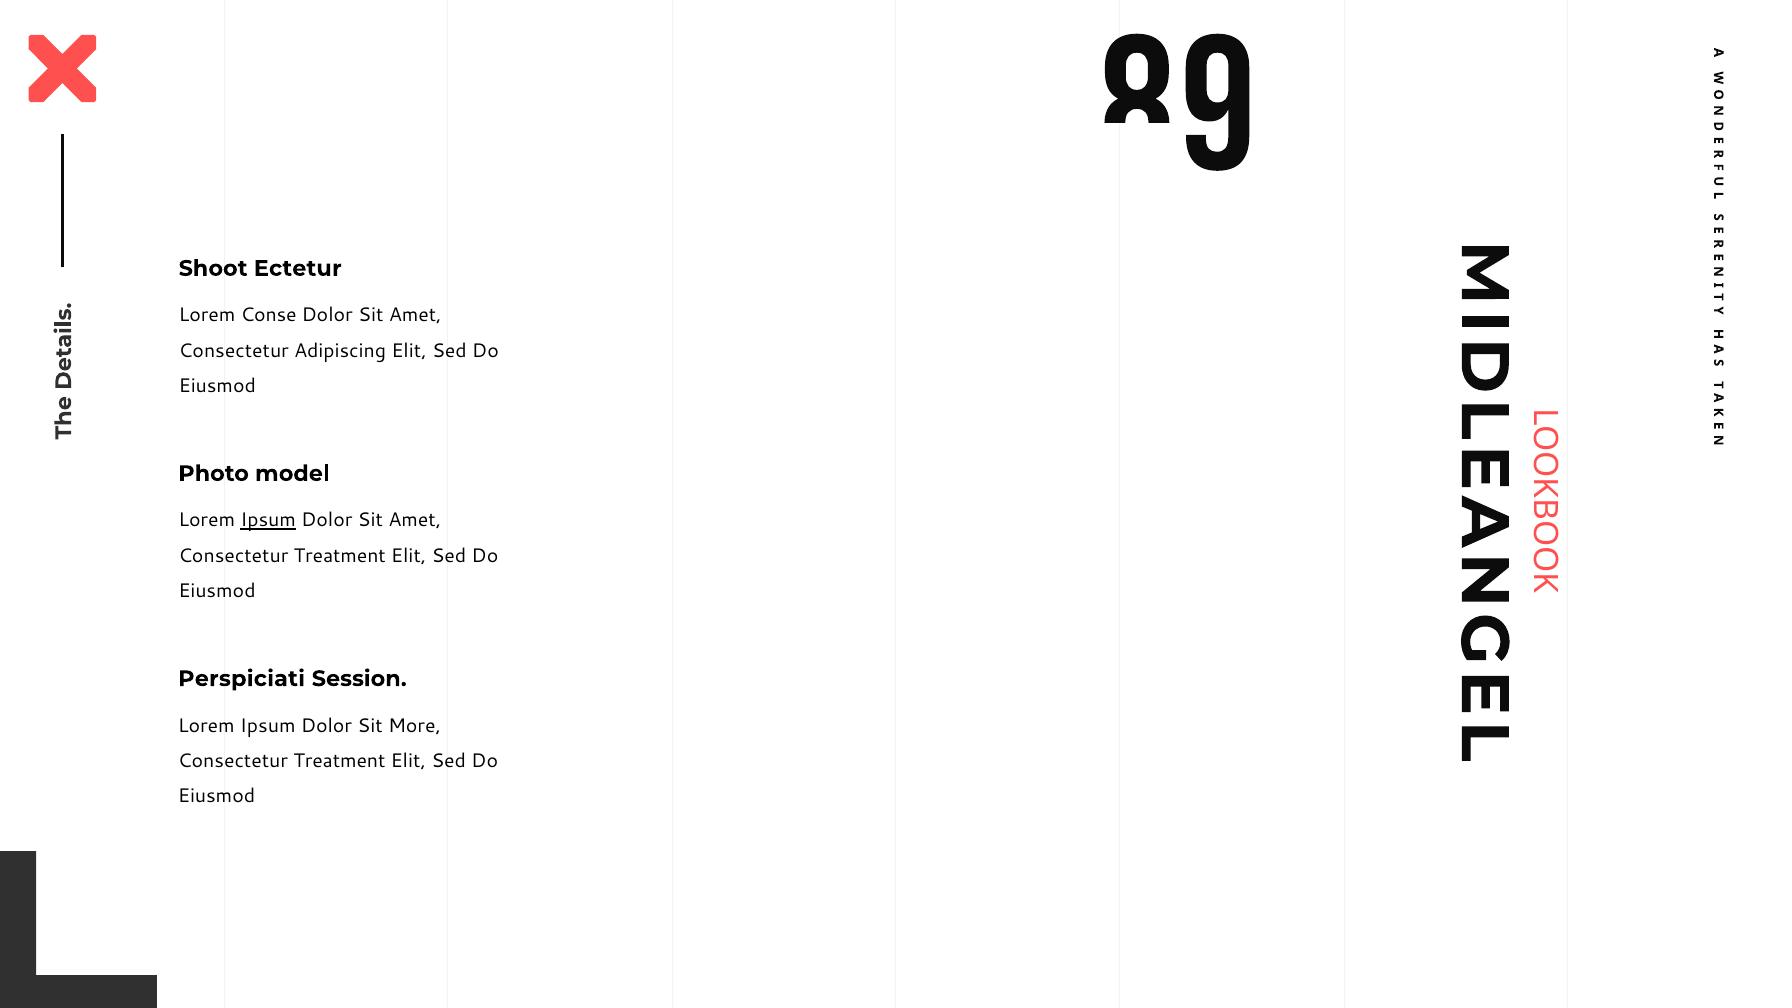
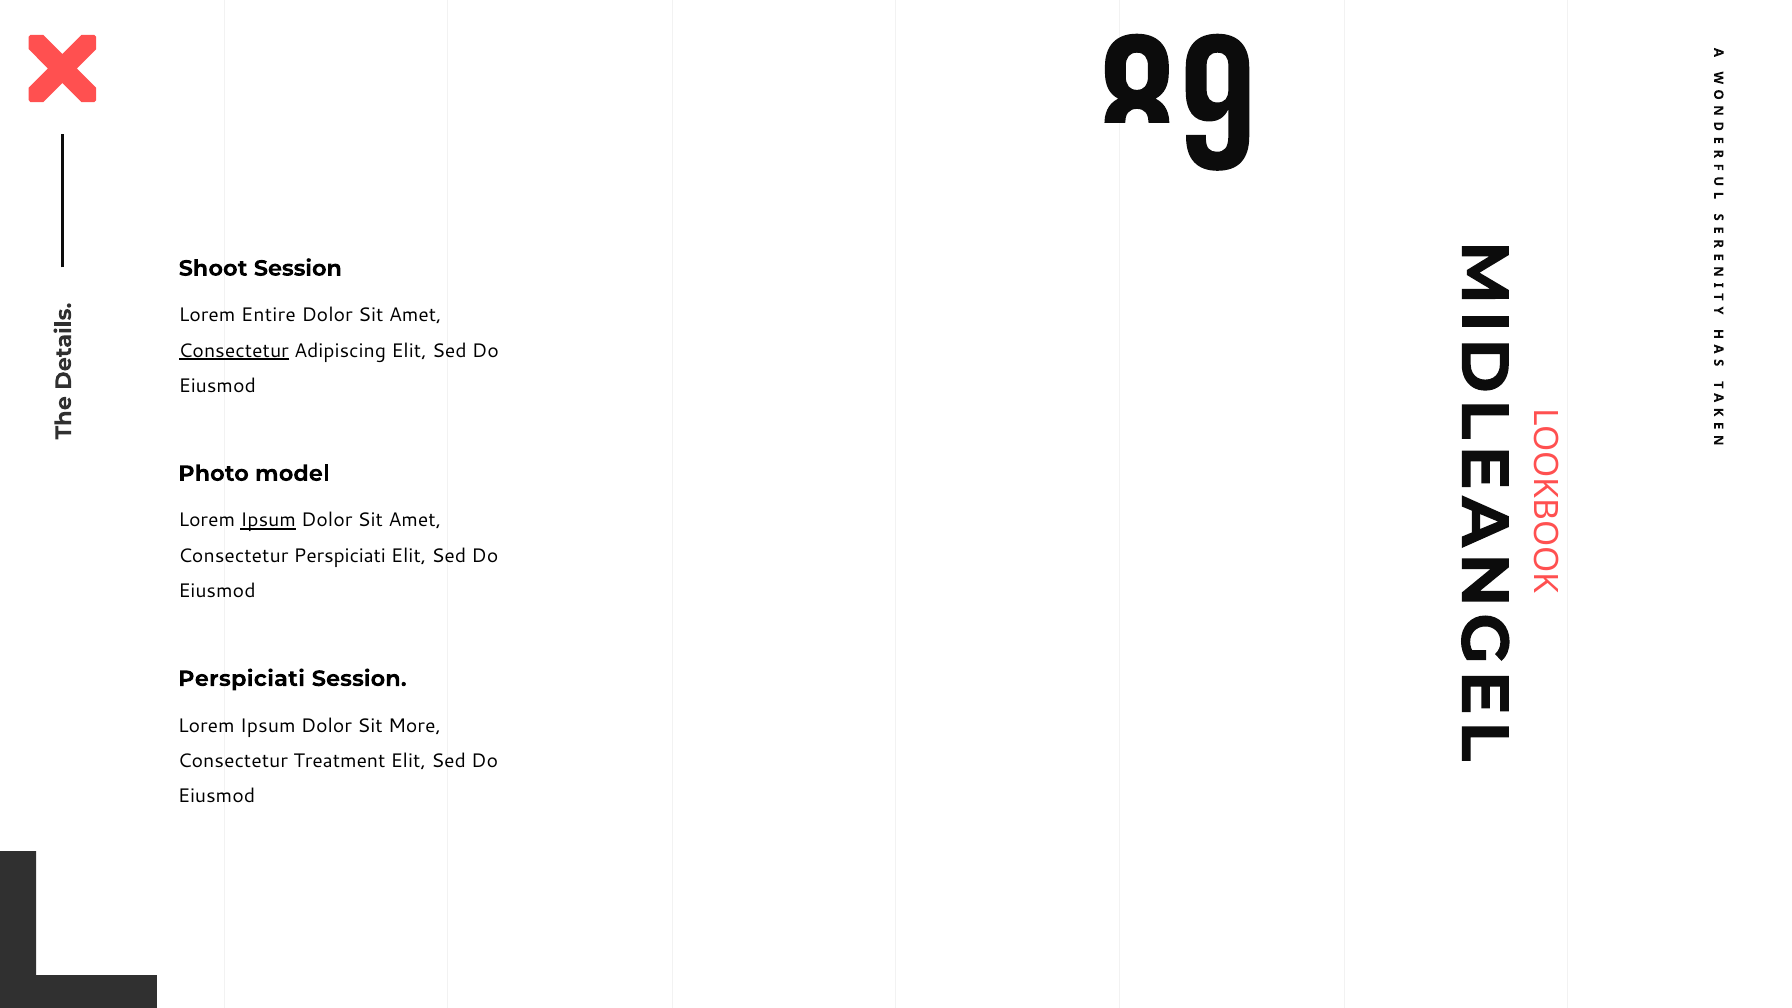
Shoot Ectetur: Ectetur -> Session (298, 268)
Conse: Conse -> Entire (268, 315)
Consectetur underline: none -> present (234, 351)
Treatment: Treatment -> Perspiciati (340, 556)
